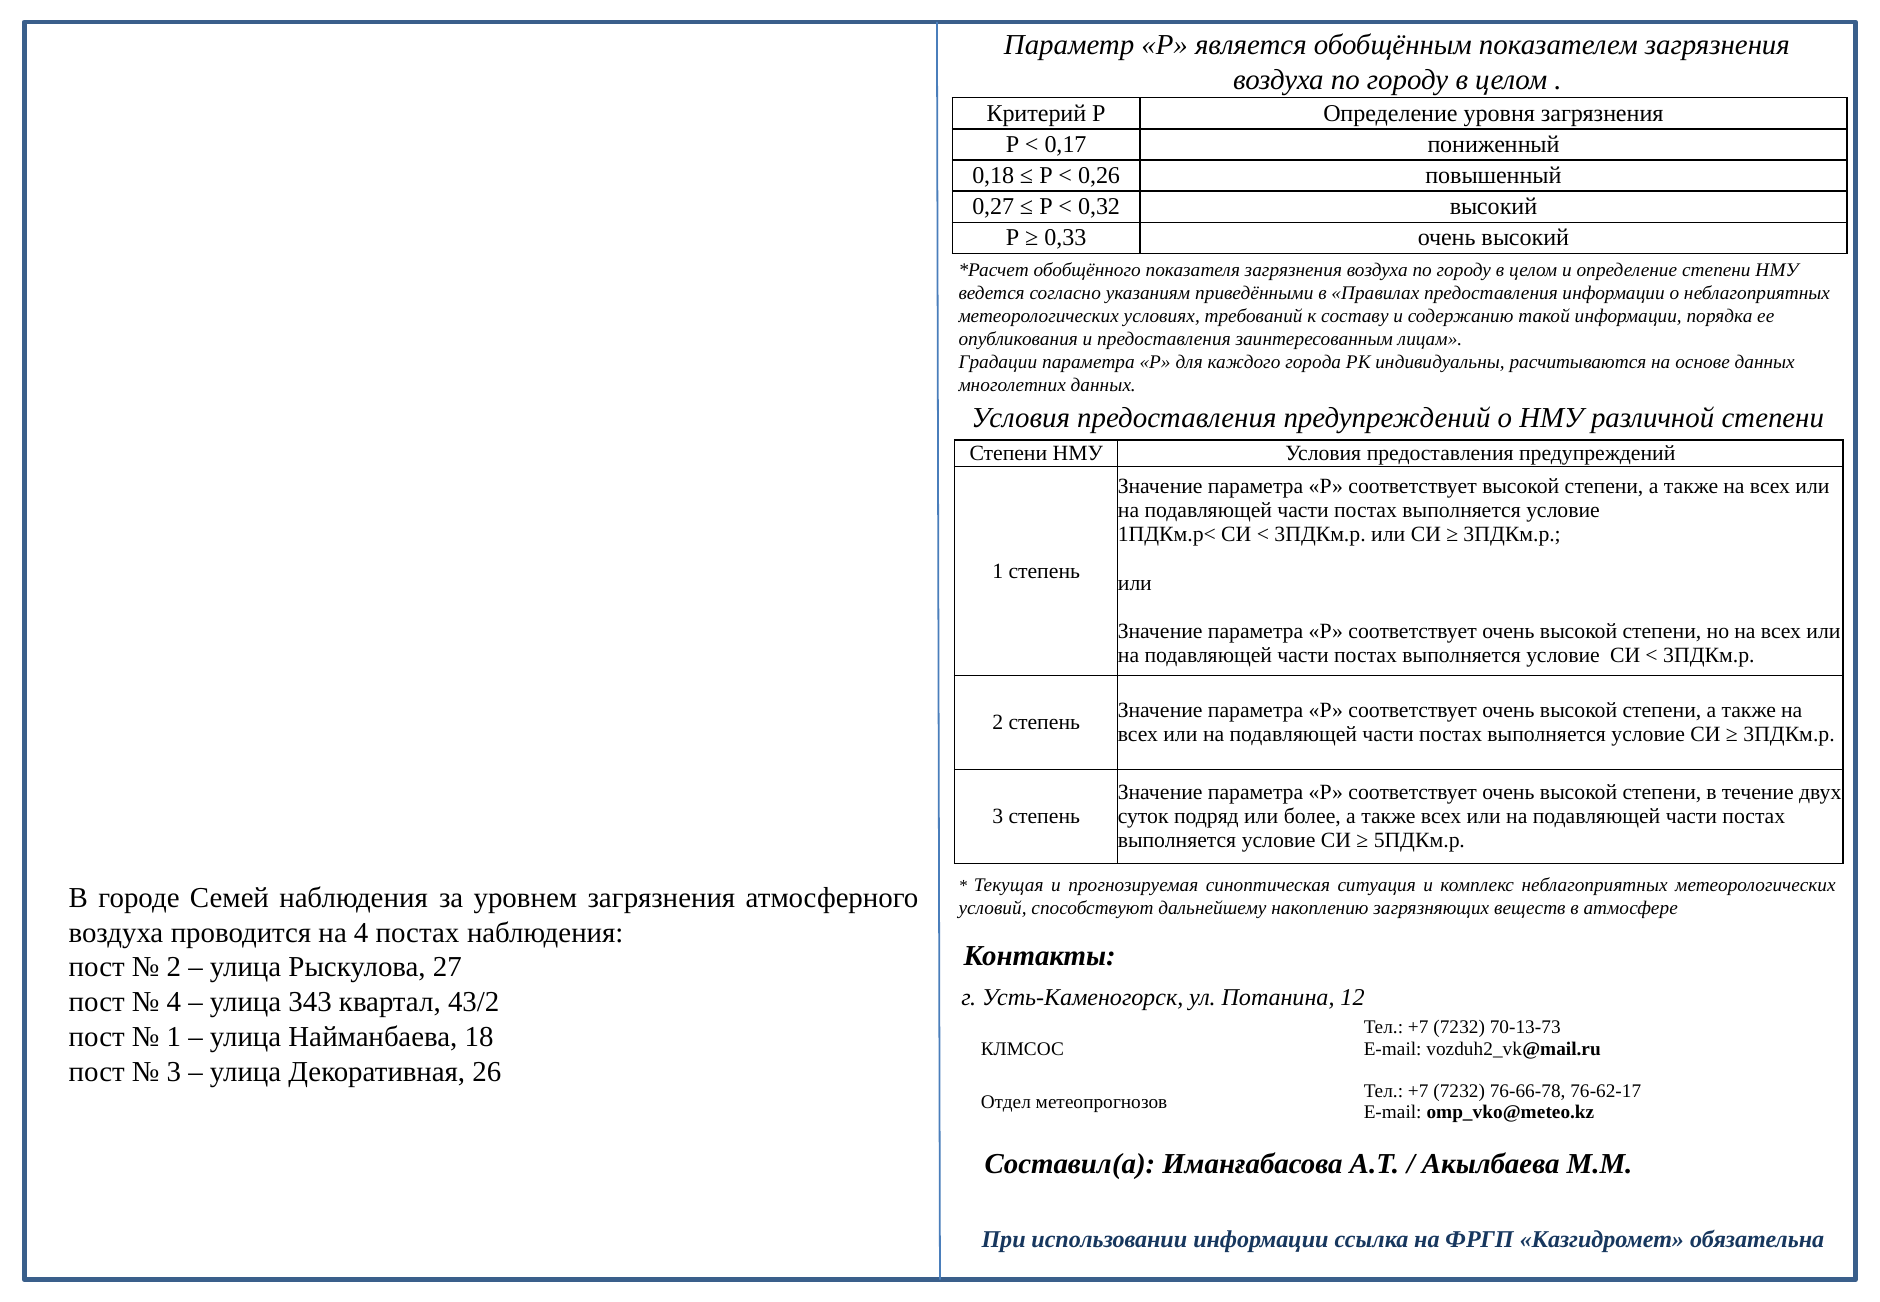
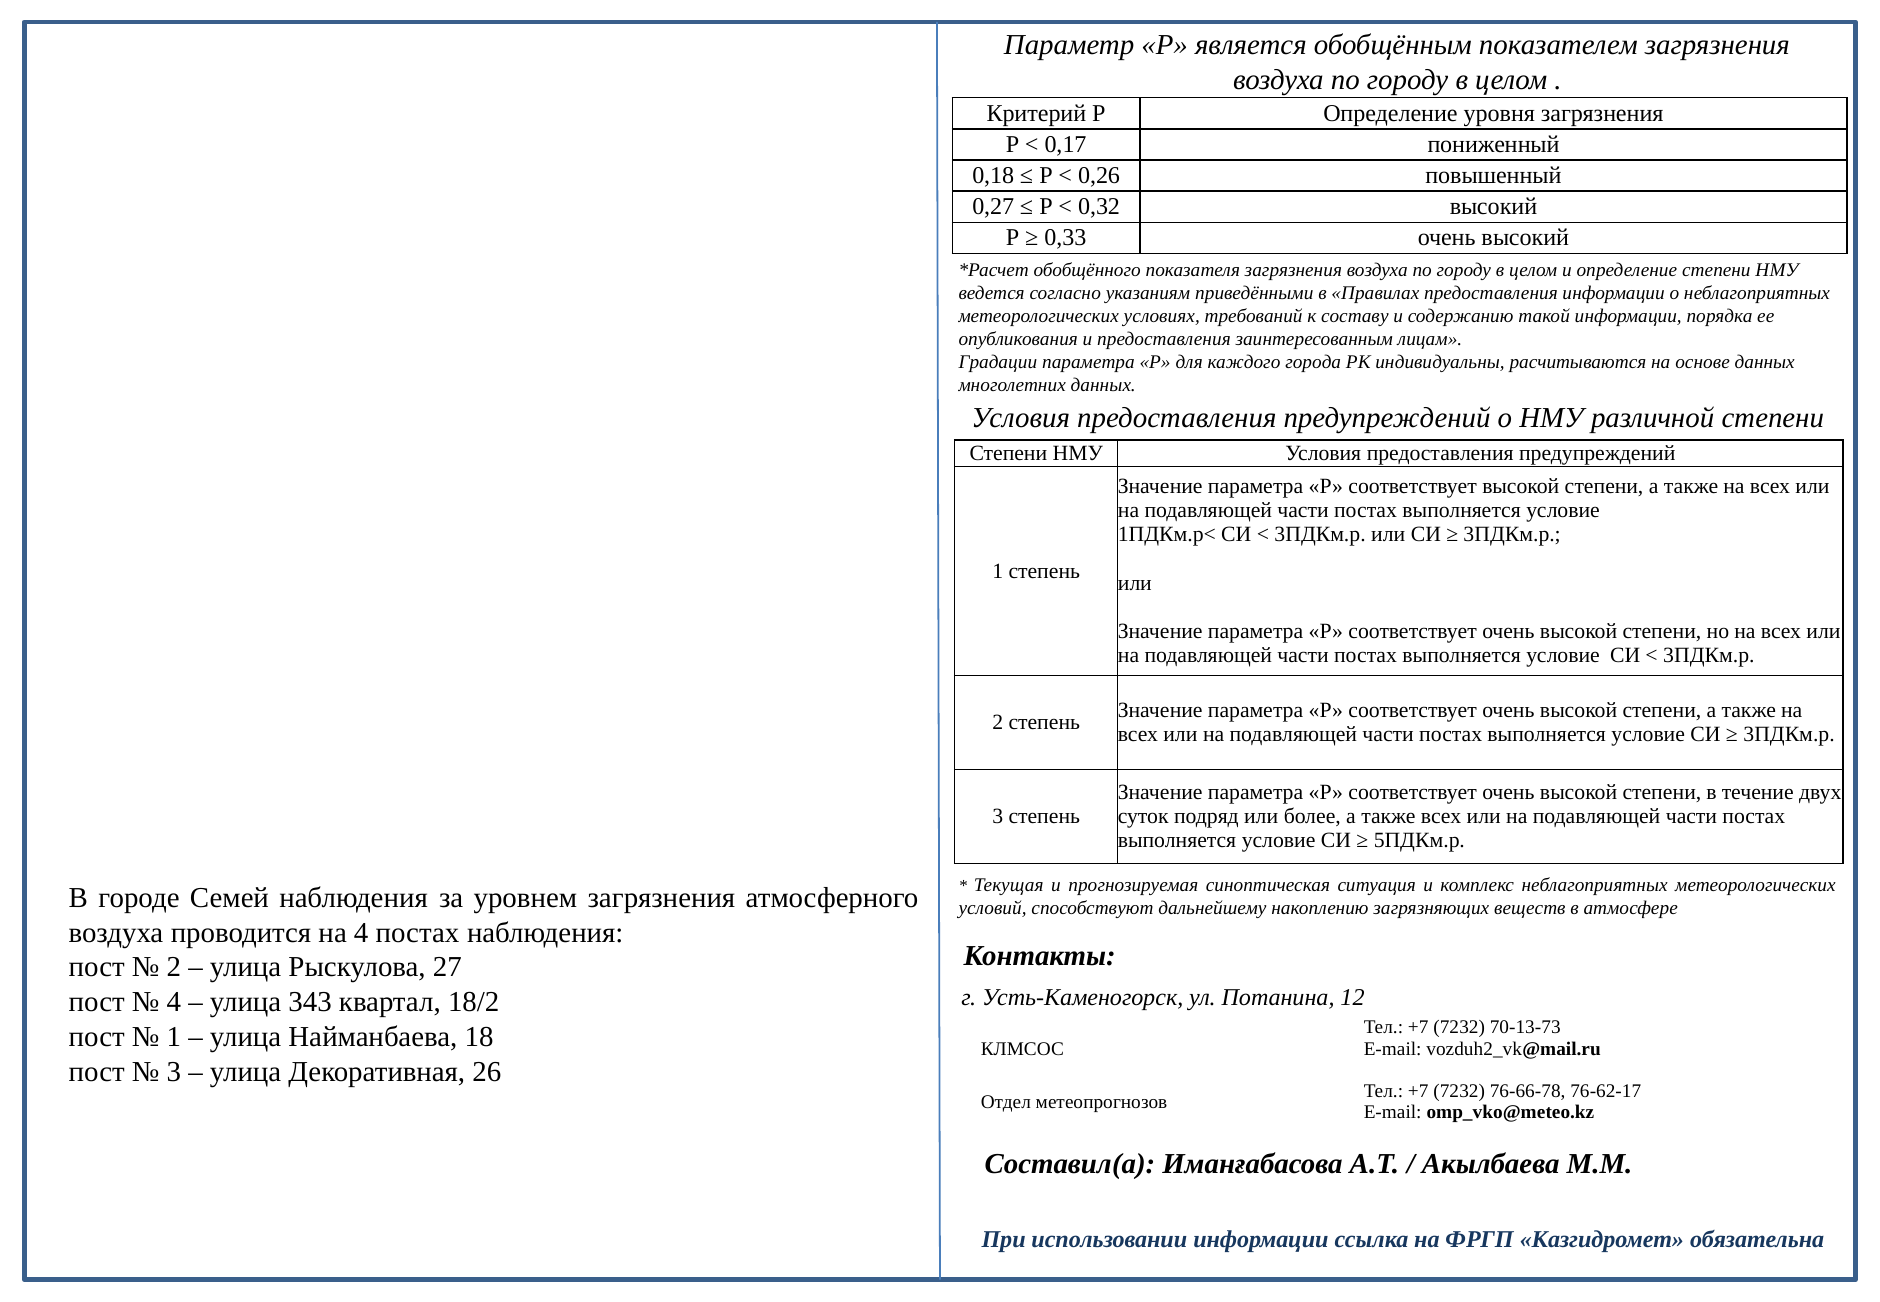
43/2: 43/2 -> 18/2 (474, 1002)
